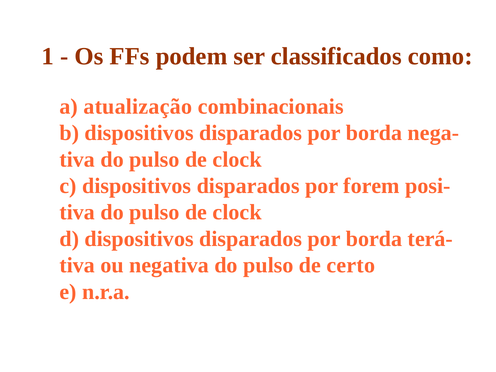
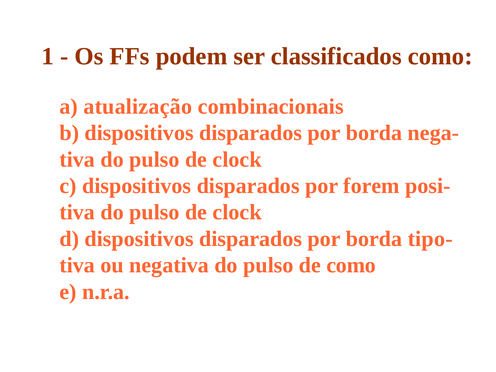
terá-: terá- -> tipo- (430, 239)
de certo: certo -> como (351, 265)
